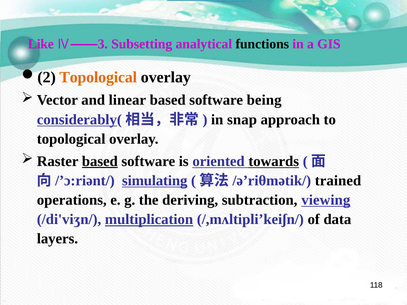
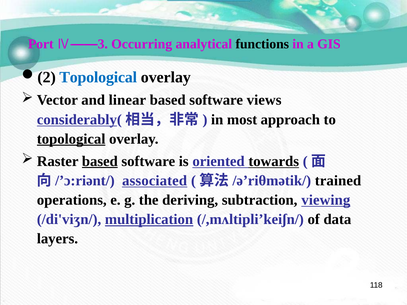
Like: Like -> Port (41, 44)
Subsetting: Subsetting -> Occurring (142, 44)
Topological colour: orange -> blue (98, 77)
being: being -> views (264, 100)
snap: snap -> most (242, 120)
topological underline: none -> present (71, 139)
simulating: simulating -> associated (155, 181)
